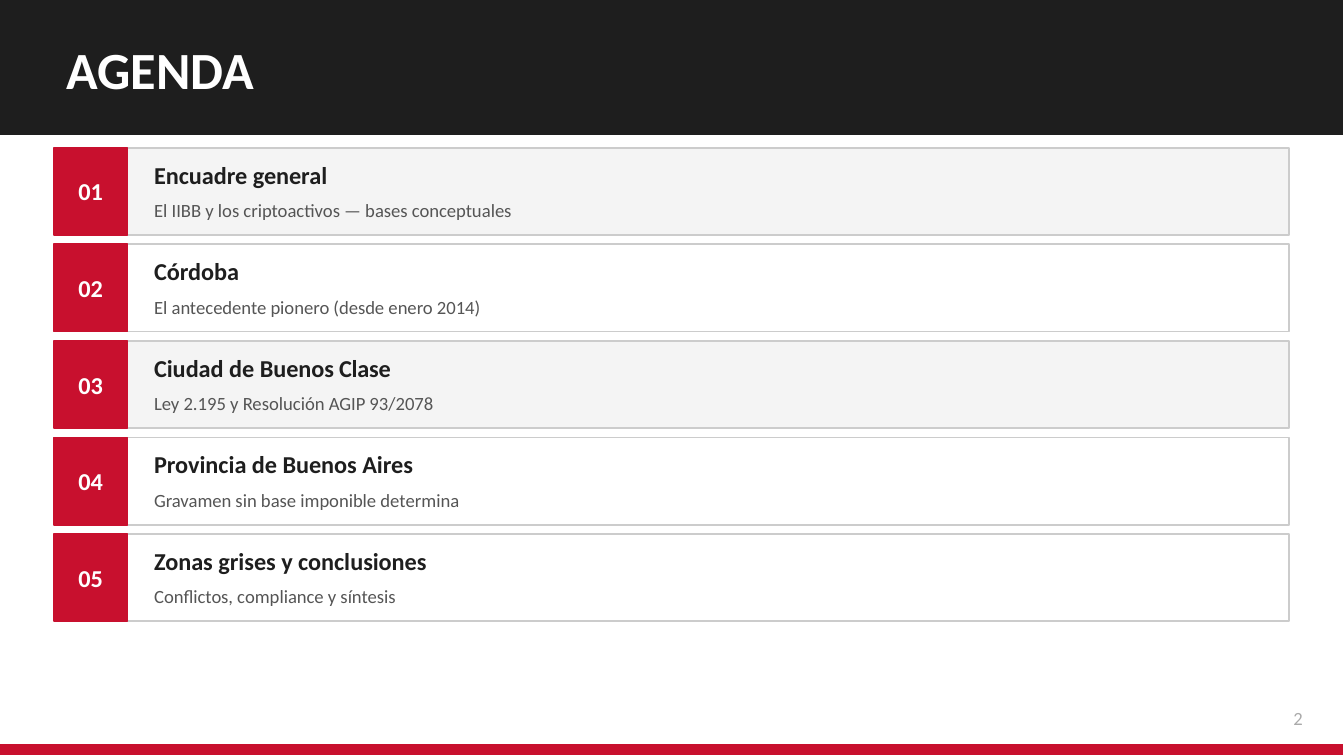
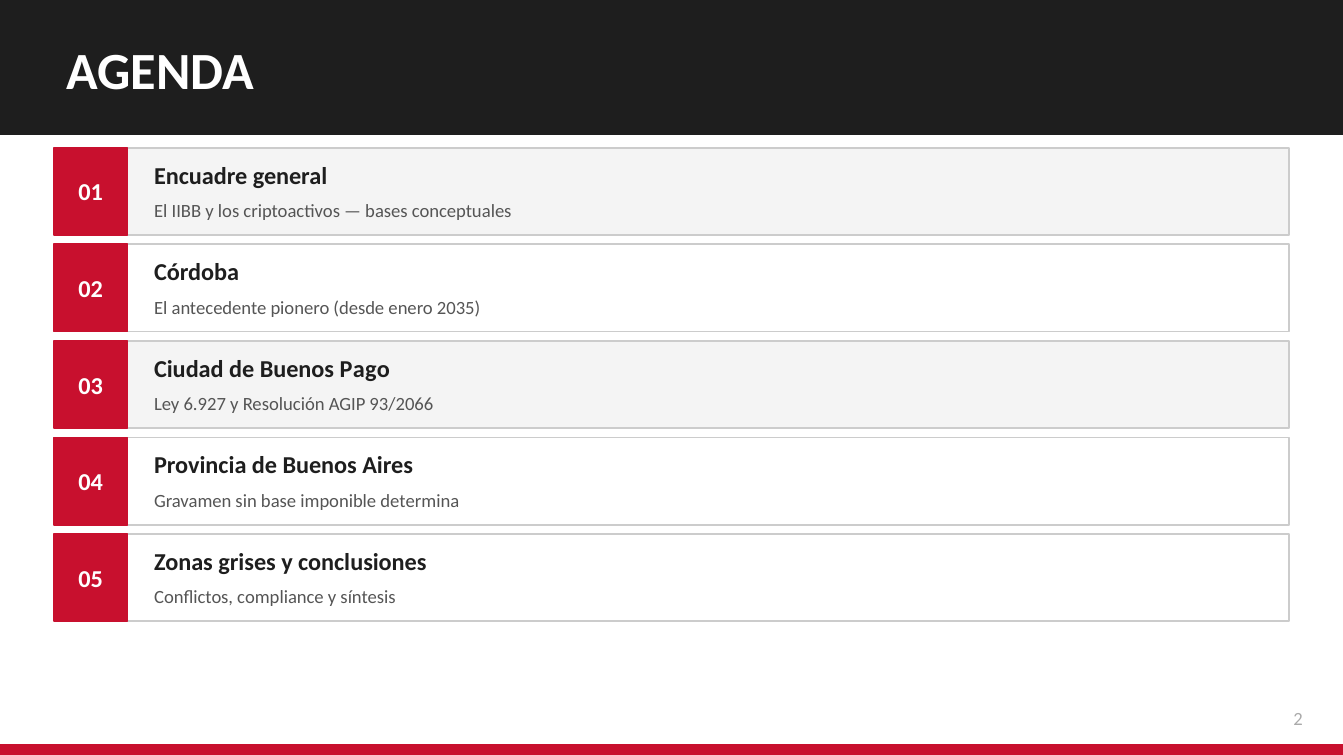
2014: 2014 -> 2035 (459, 308)
Clase: Clase -> Pago (365, 370)
2.195: 2.195 -> 6.927 (205, 405)
93/2078: 93/2078 -> 93/2066 (401, 405)
